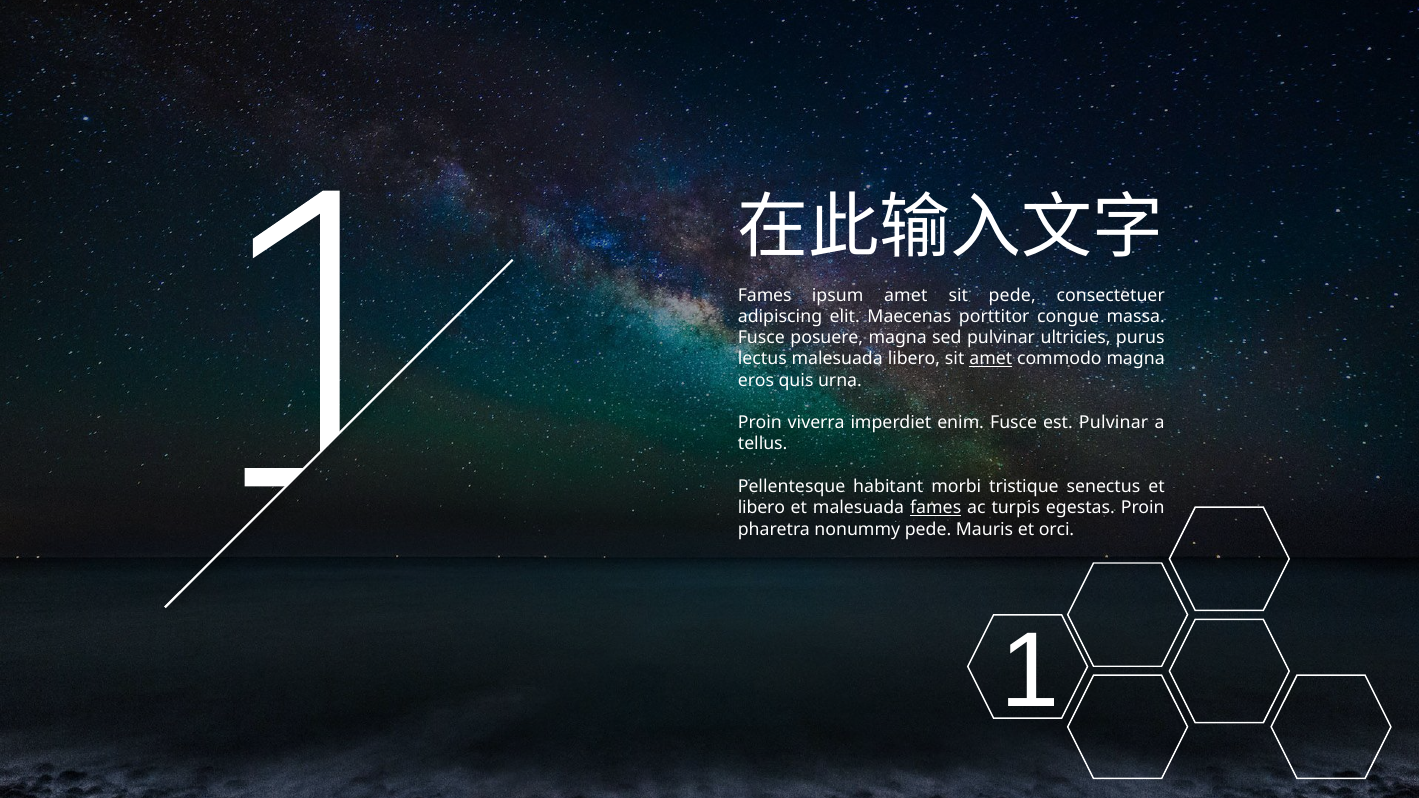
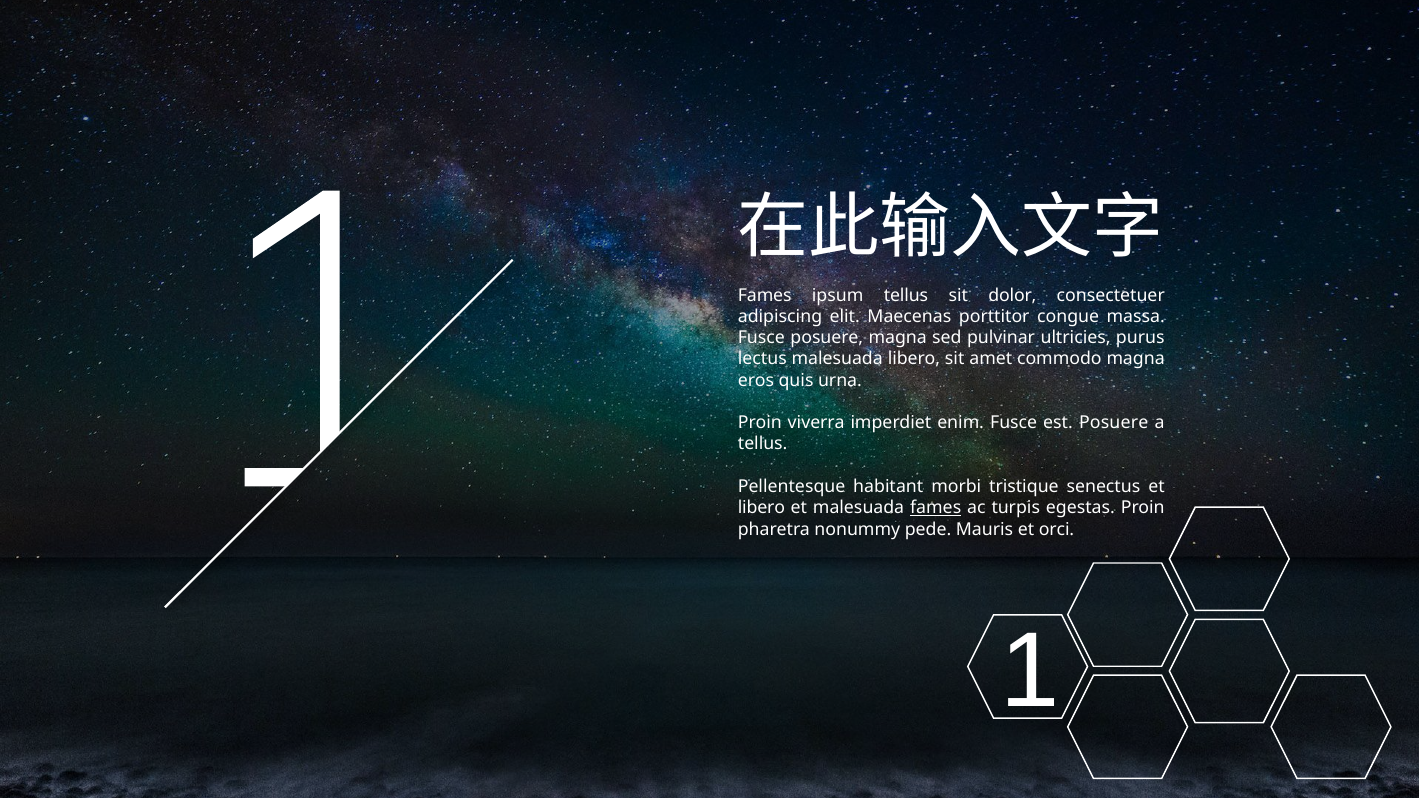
ipsum amet: amet -> tellus (906, 295)
sit pede: pede -> dolor (1012, 295)
amet underline: present -> none (991, 359)
est Pulvinar: Pulvinar -> Posuere (1114, 423)
